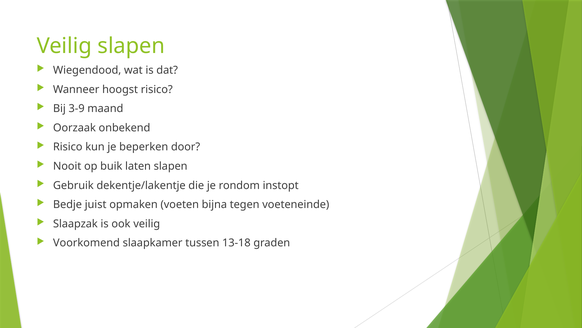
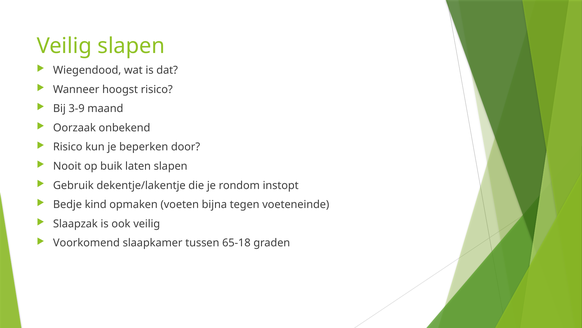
juist: juist -> kind (96, 204)
13-18: 13-18 -> 65-18 (236, 243)
